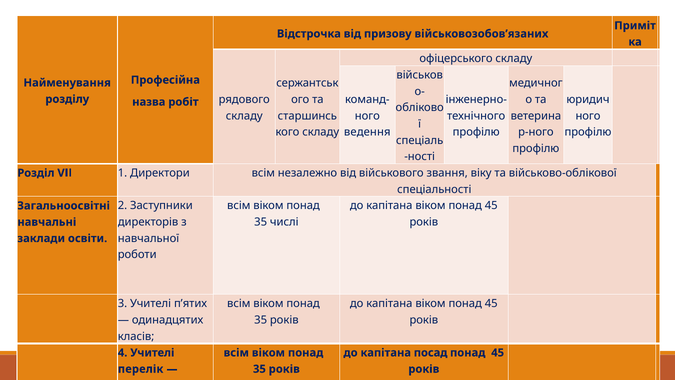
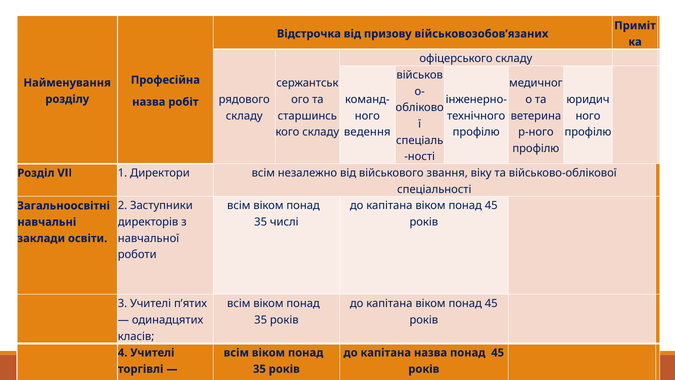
капітана посад: посад -> назва (431, 352)
перелік: перелік -> торгівлі (141, 369)
